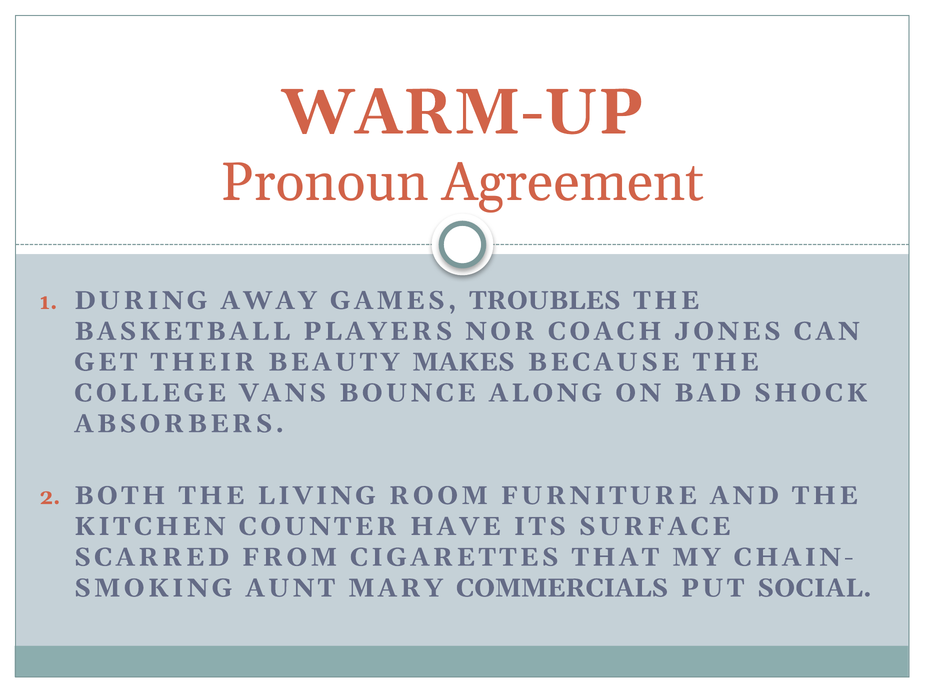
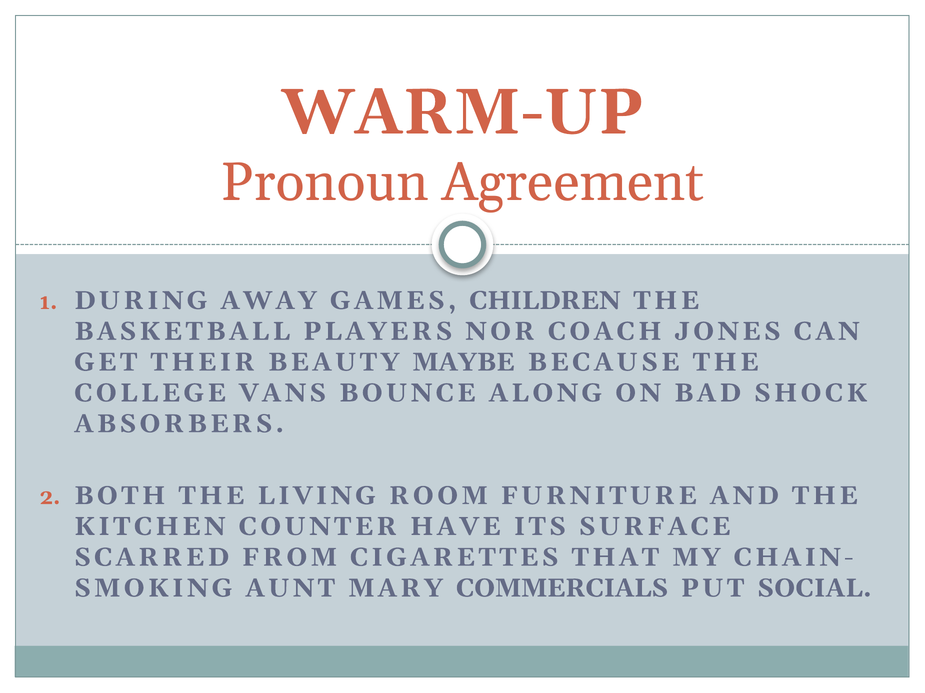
TROUBLES: TROUBLES -> CHILDREN (545, 301)
MAKES: MAKES -> MAYBE (463, 362)
